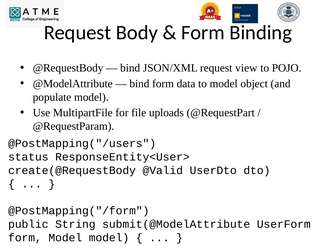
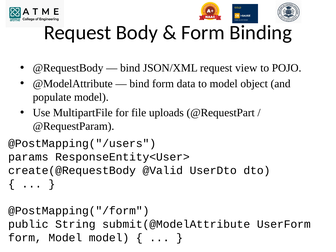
status: status -> params (28, 157)
